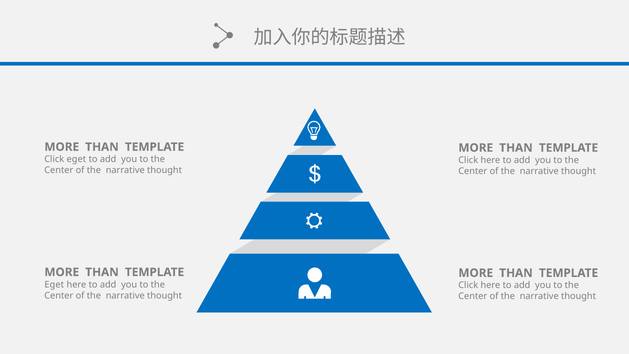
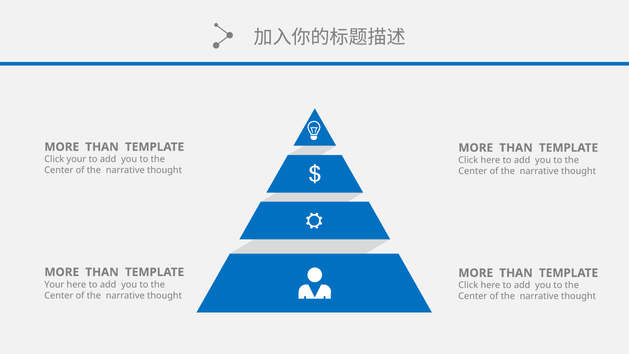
Click eget: eget -> your (76, 159)
Eget: Eget -> Your (54, 285)
